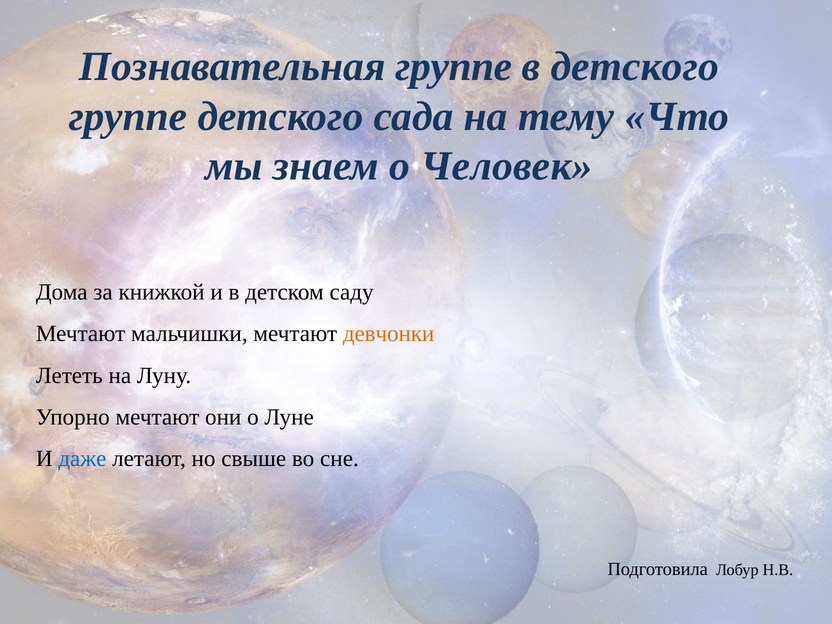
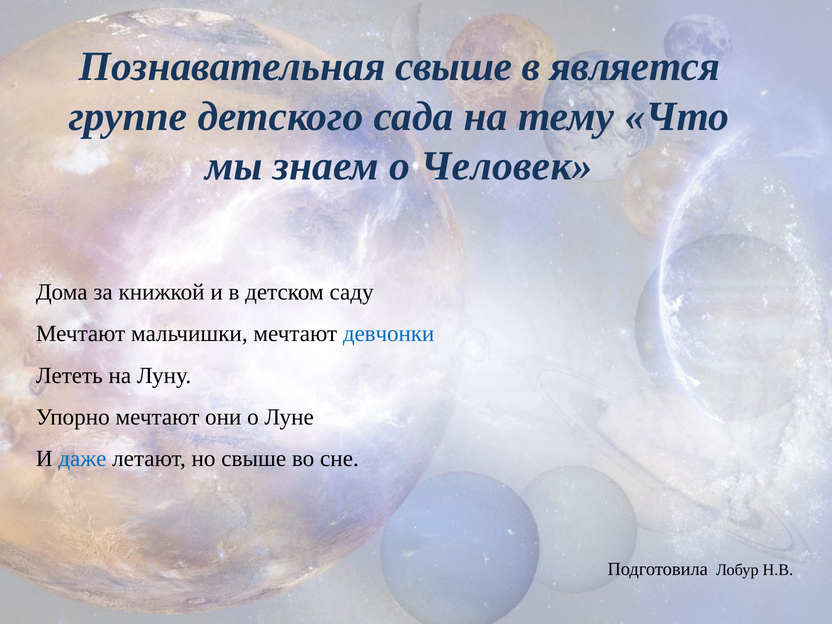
Познавательная группе: группе -> свыше (454, 66)
в детского: детского -> является (635, 66)
девчонки colour: orange -> blue (389, 334)
